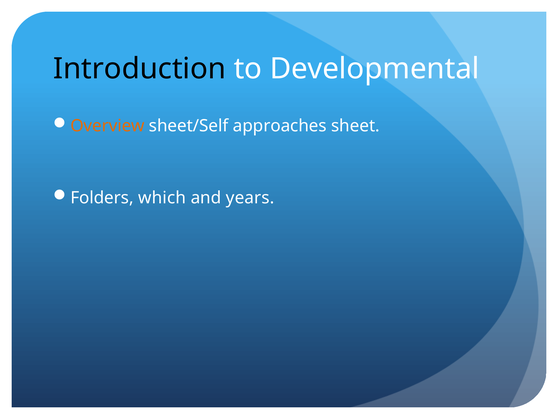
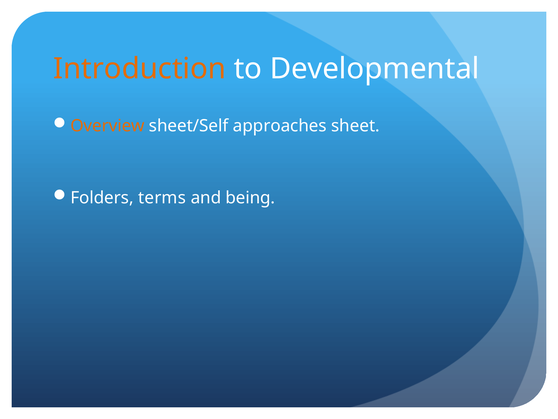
Introduction colour: black -> orange (140, 69)
which: which -> terms (162, 198)
years: years -> being (250, 198)
